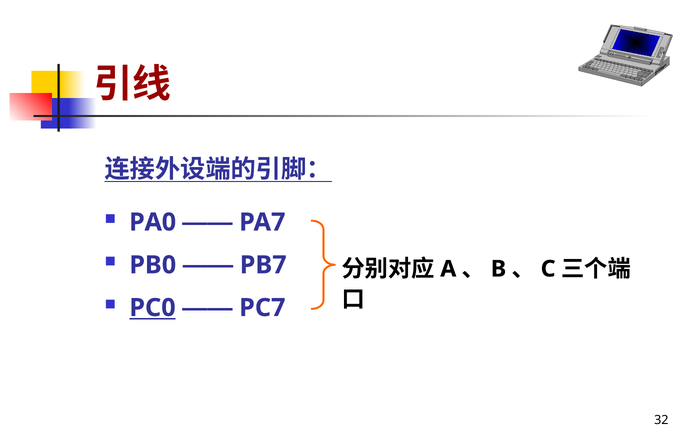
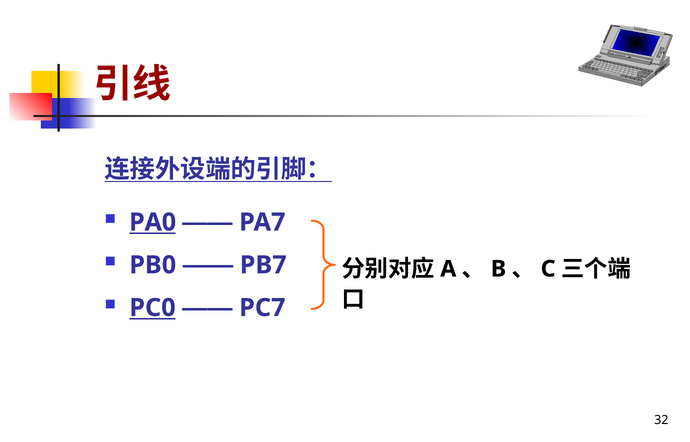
PA0 underline: none -> present (153, 223)
